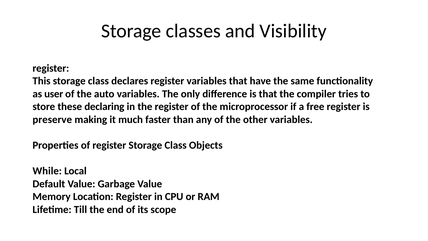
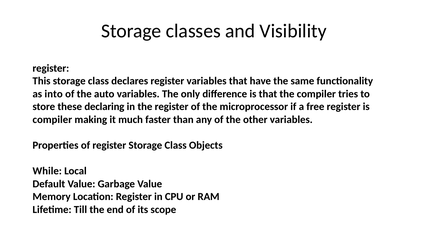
user: user -> into (54, 94)
preserve: preserve -> compiler (52, 119)
